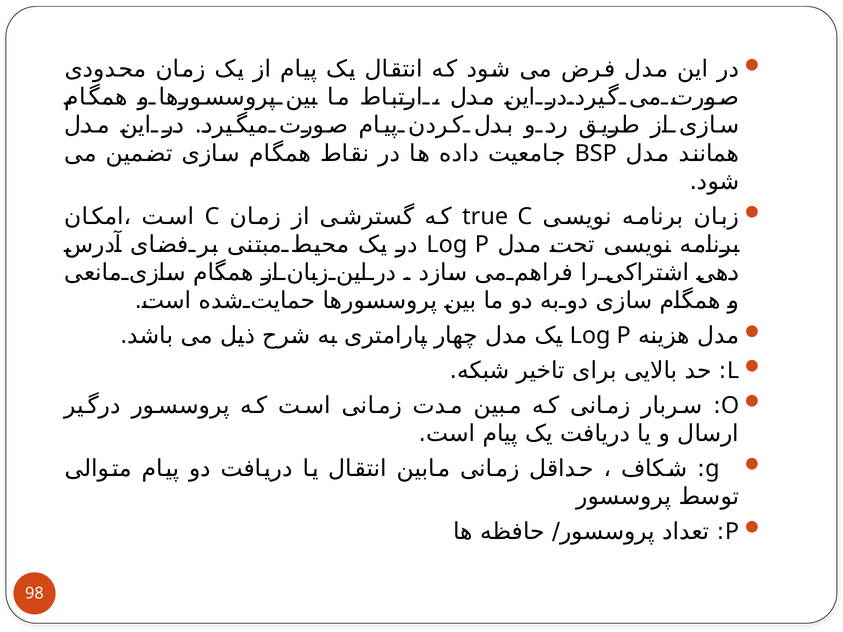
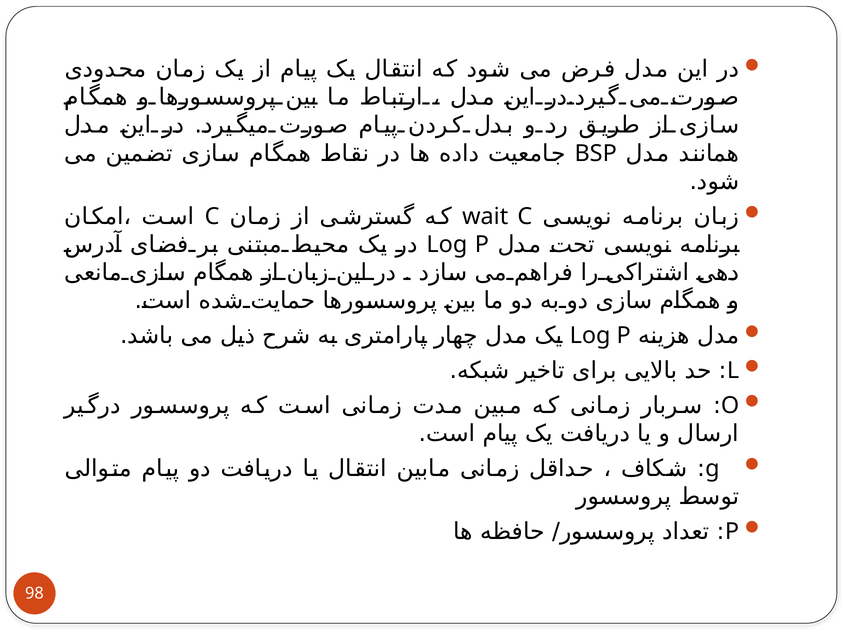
true: true -> wait (485, 216)
